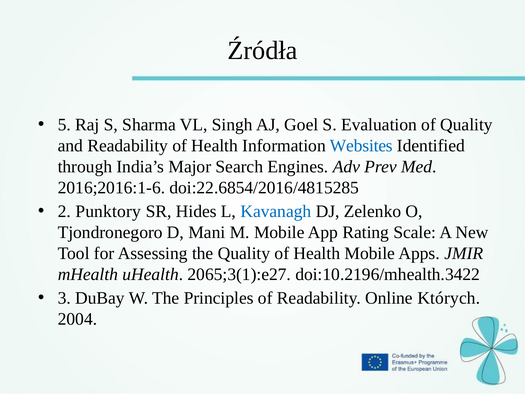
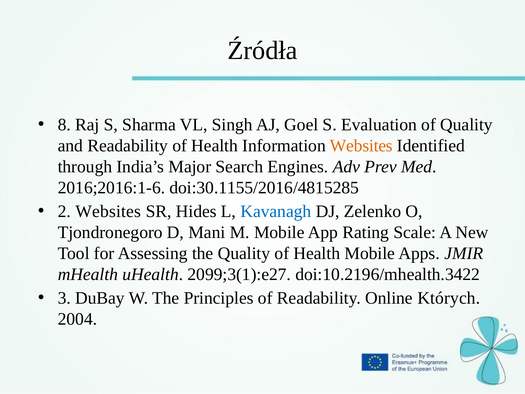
5: 5 -> 8 (64, 125)
Websites colour: blue -> orange (361, 146)
doi:22.6854/2016/4815285: doi:22.6854/2016/4815285 -> doi:30.1155/2016/4815285 (264, 188)
2 Punktory: Punktory -> Websites (108, 211)
2065;3(1):e27: 2065;3(1):e27 -> 2099;3(1):e27 (239, 274)
